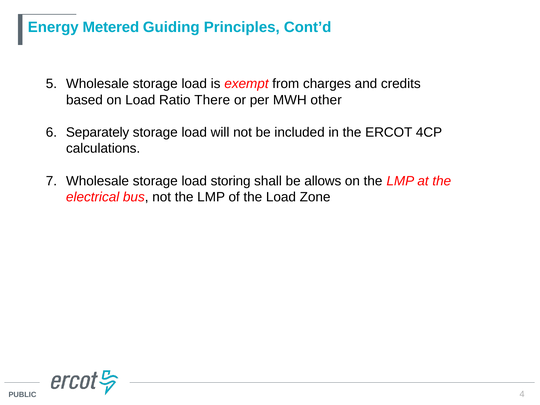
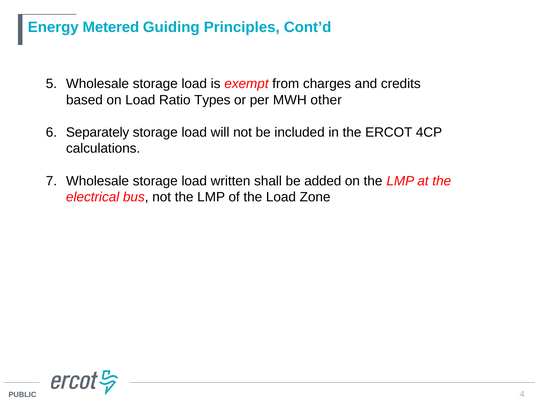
There: There -> Types (212, 100)
storing: storing -> written (231, 181)
allows: allows -> added (323, 181)
